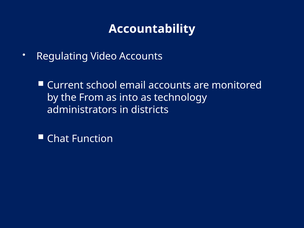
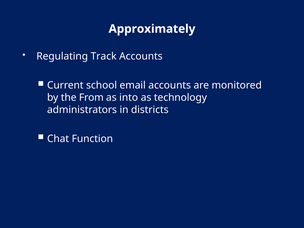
Accountability: Accountability -> Approximately (152, 29)
Video: Video -> Track (104, 56)
